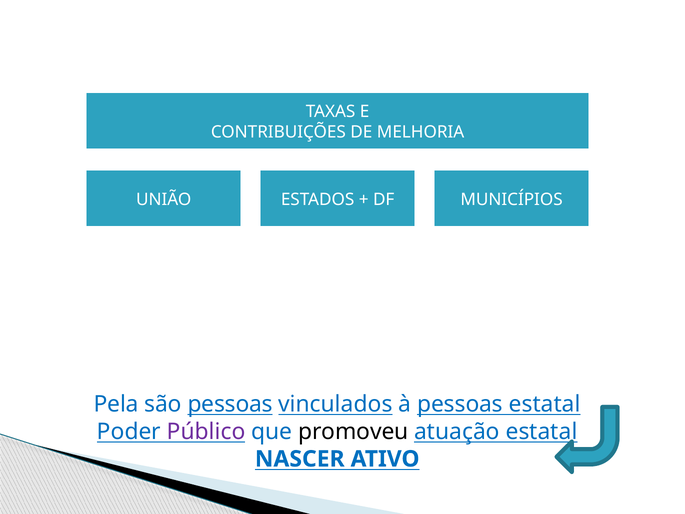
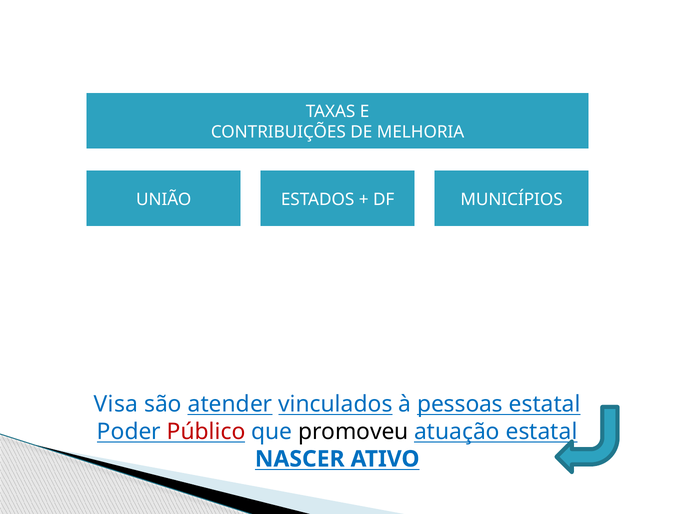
Pela: Pela -> Visa (116, 404)
são pessoas: pessoas -> atender (230, 404)
Público colour: purple -> red (206, 431)
